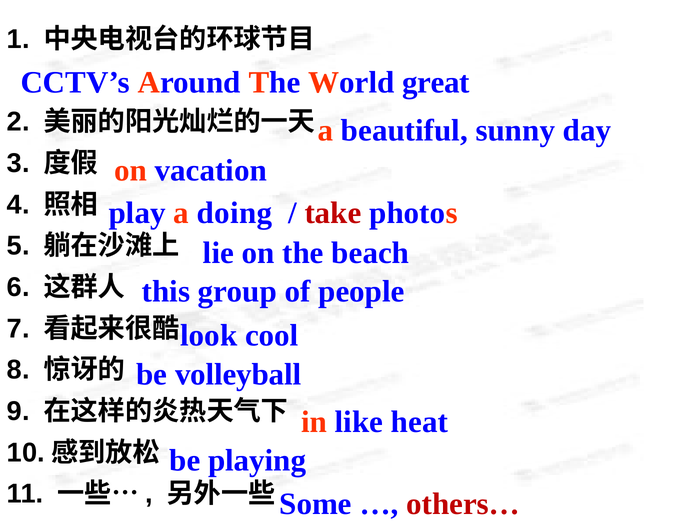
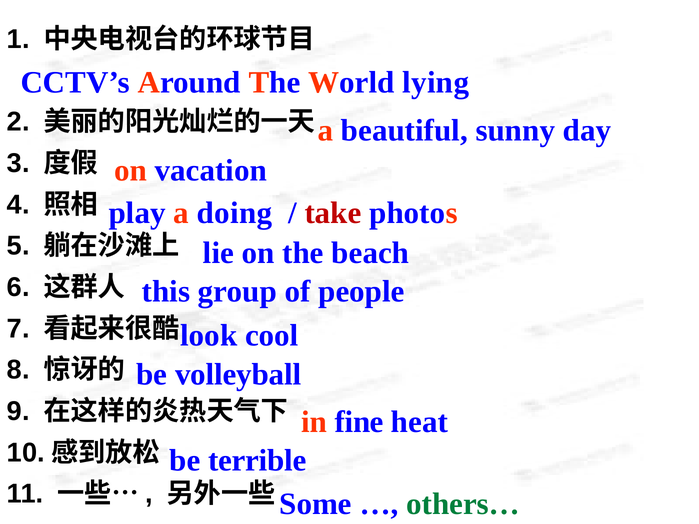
great: great -> lying (436, 83)
like: like -> fine (359, 422)
playing: playing -> terrible (257, 461)
others… colour: red -> green (463, 504)
